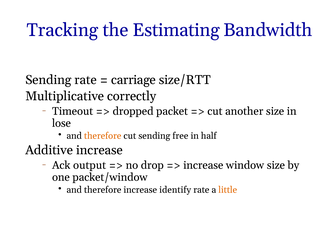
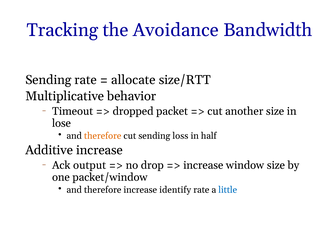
Estimating: Estimating -> Avoidance (176, 30)
carriage: carriage -> allocate (133, 80)
correctly: correctly -> behavior (132, 96)
free: free -> loss (180, 136)
little colour: orange -> blue (228, 190)
